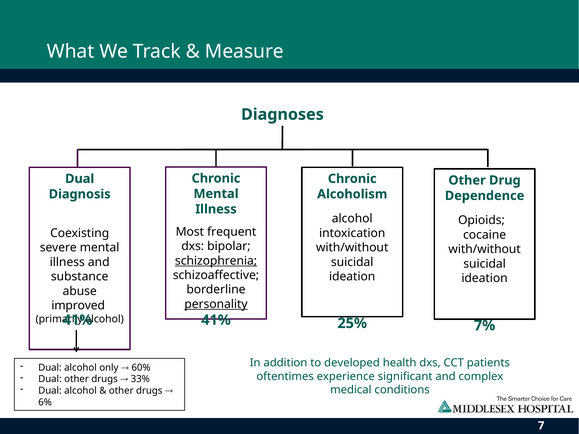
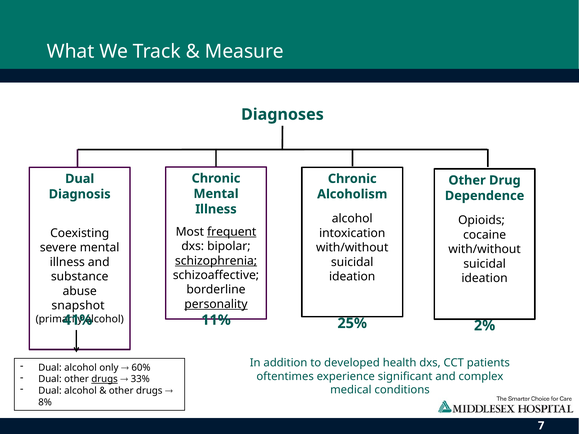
frequent underline: none -> present (232, 232)
improved: improved -> snapshot (78, 306)
41%: 41% -> 11% (216, 320)
7%: 7% -> 2% (485, 326)
drugs underline: none -> present (105, 379)
6%: 6% -> 8% (45, 403)
